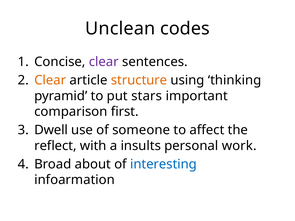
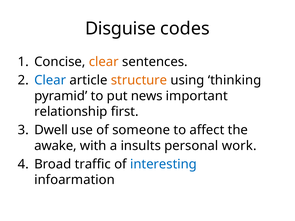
Unclean: Unclean -> Disguise (120, 29)
clear colour: purple -> orange (104, 62)
Clear colour: orange -> blue (50, 80)
stars: stars -> news (147, 96)
comparison: comparison -> relationship (71, 112)
reflect: reflect -> awake (55, 146)
about: about -> traffic (93, 164)
